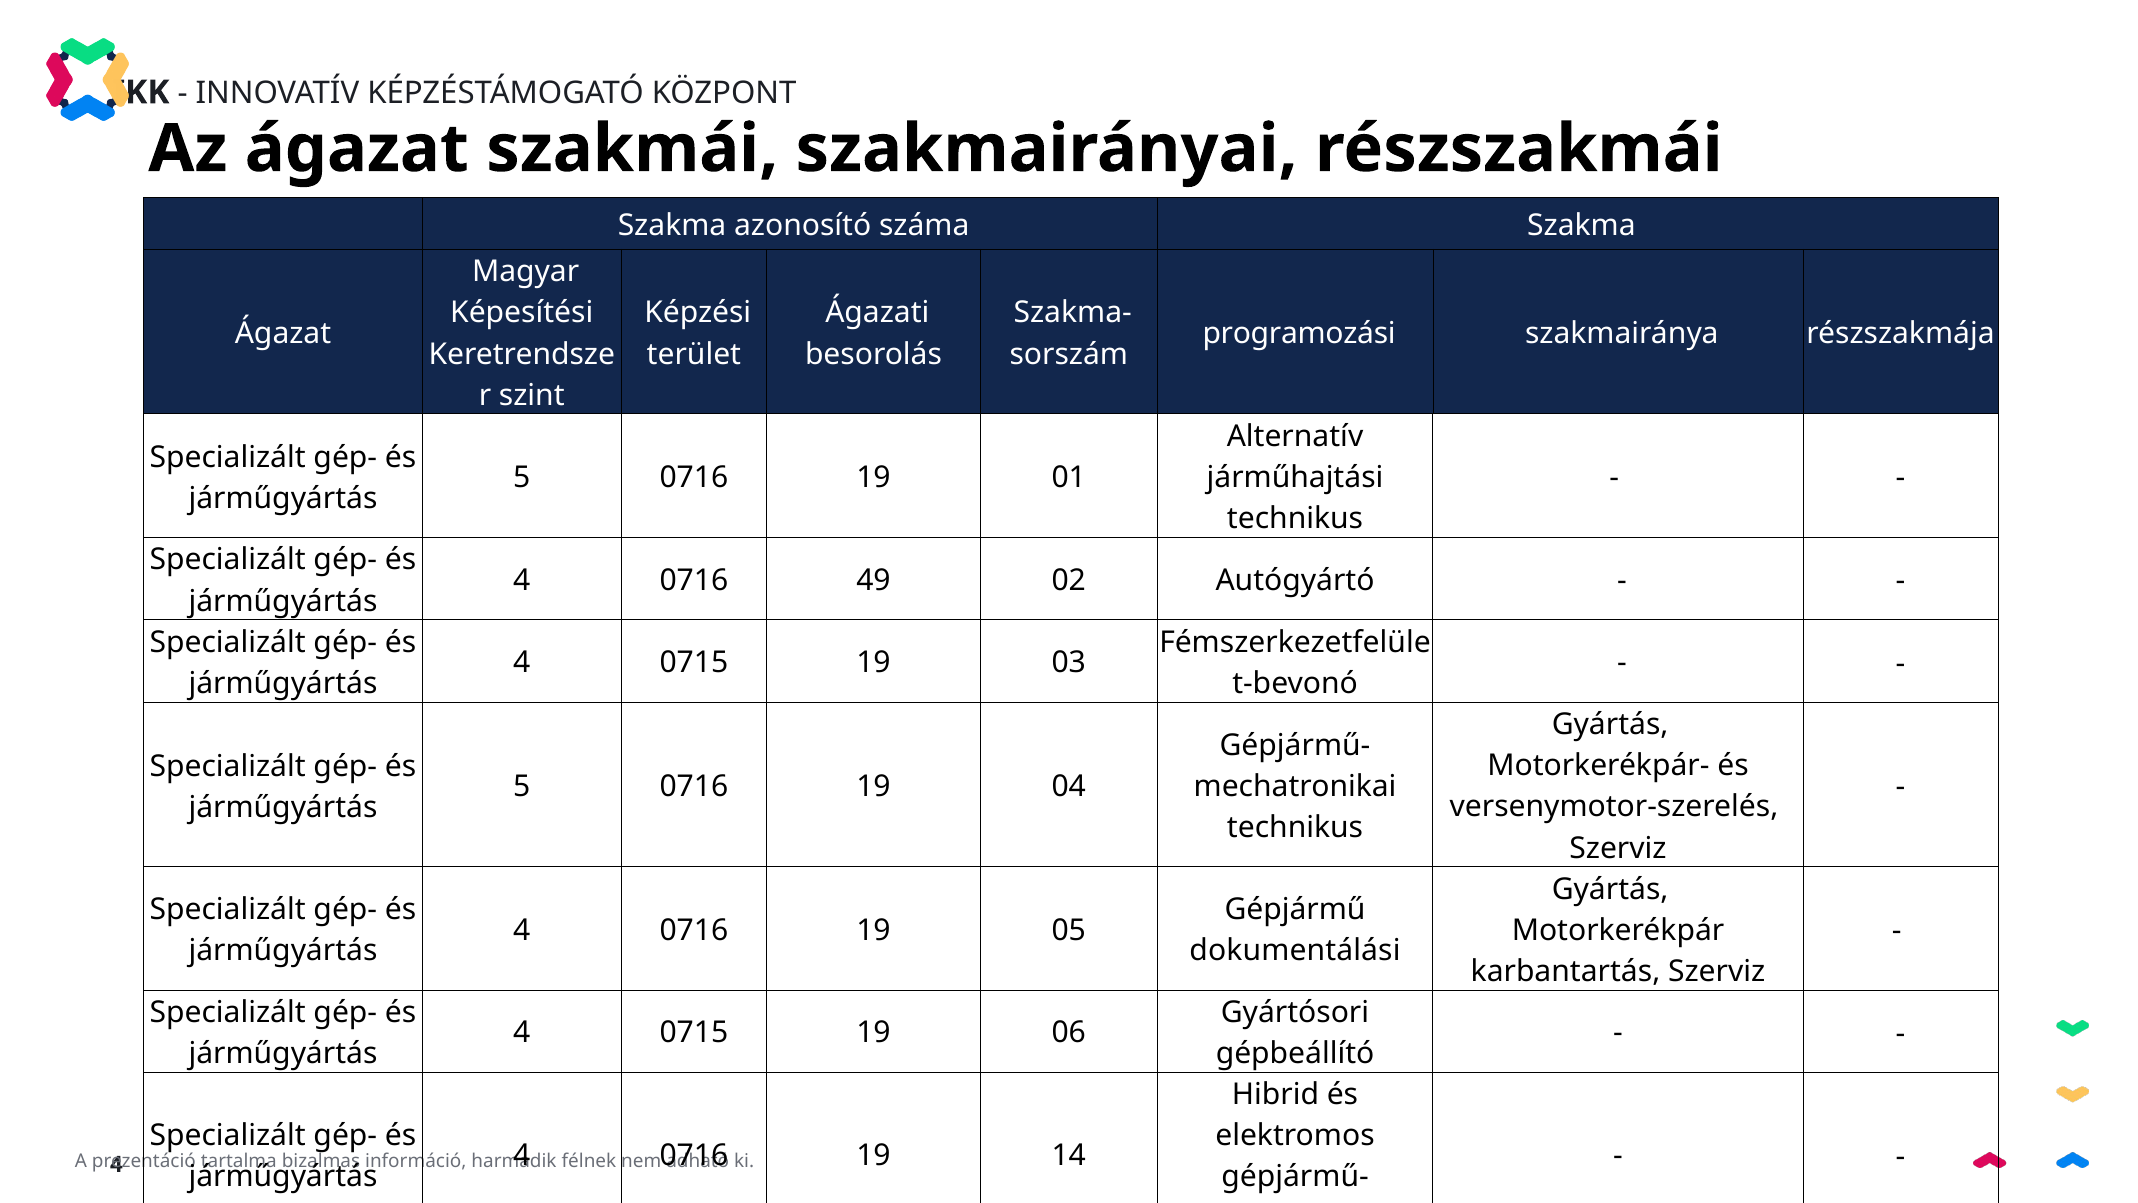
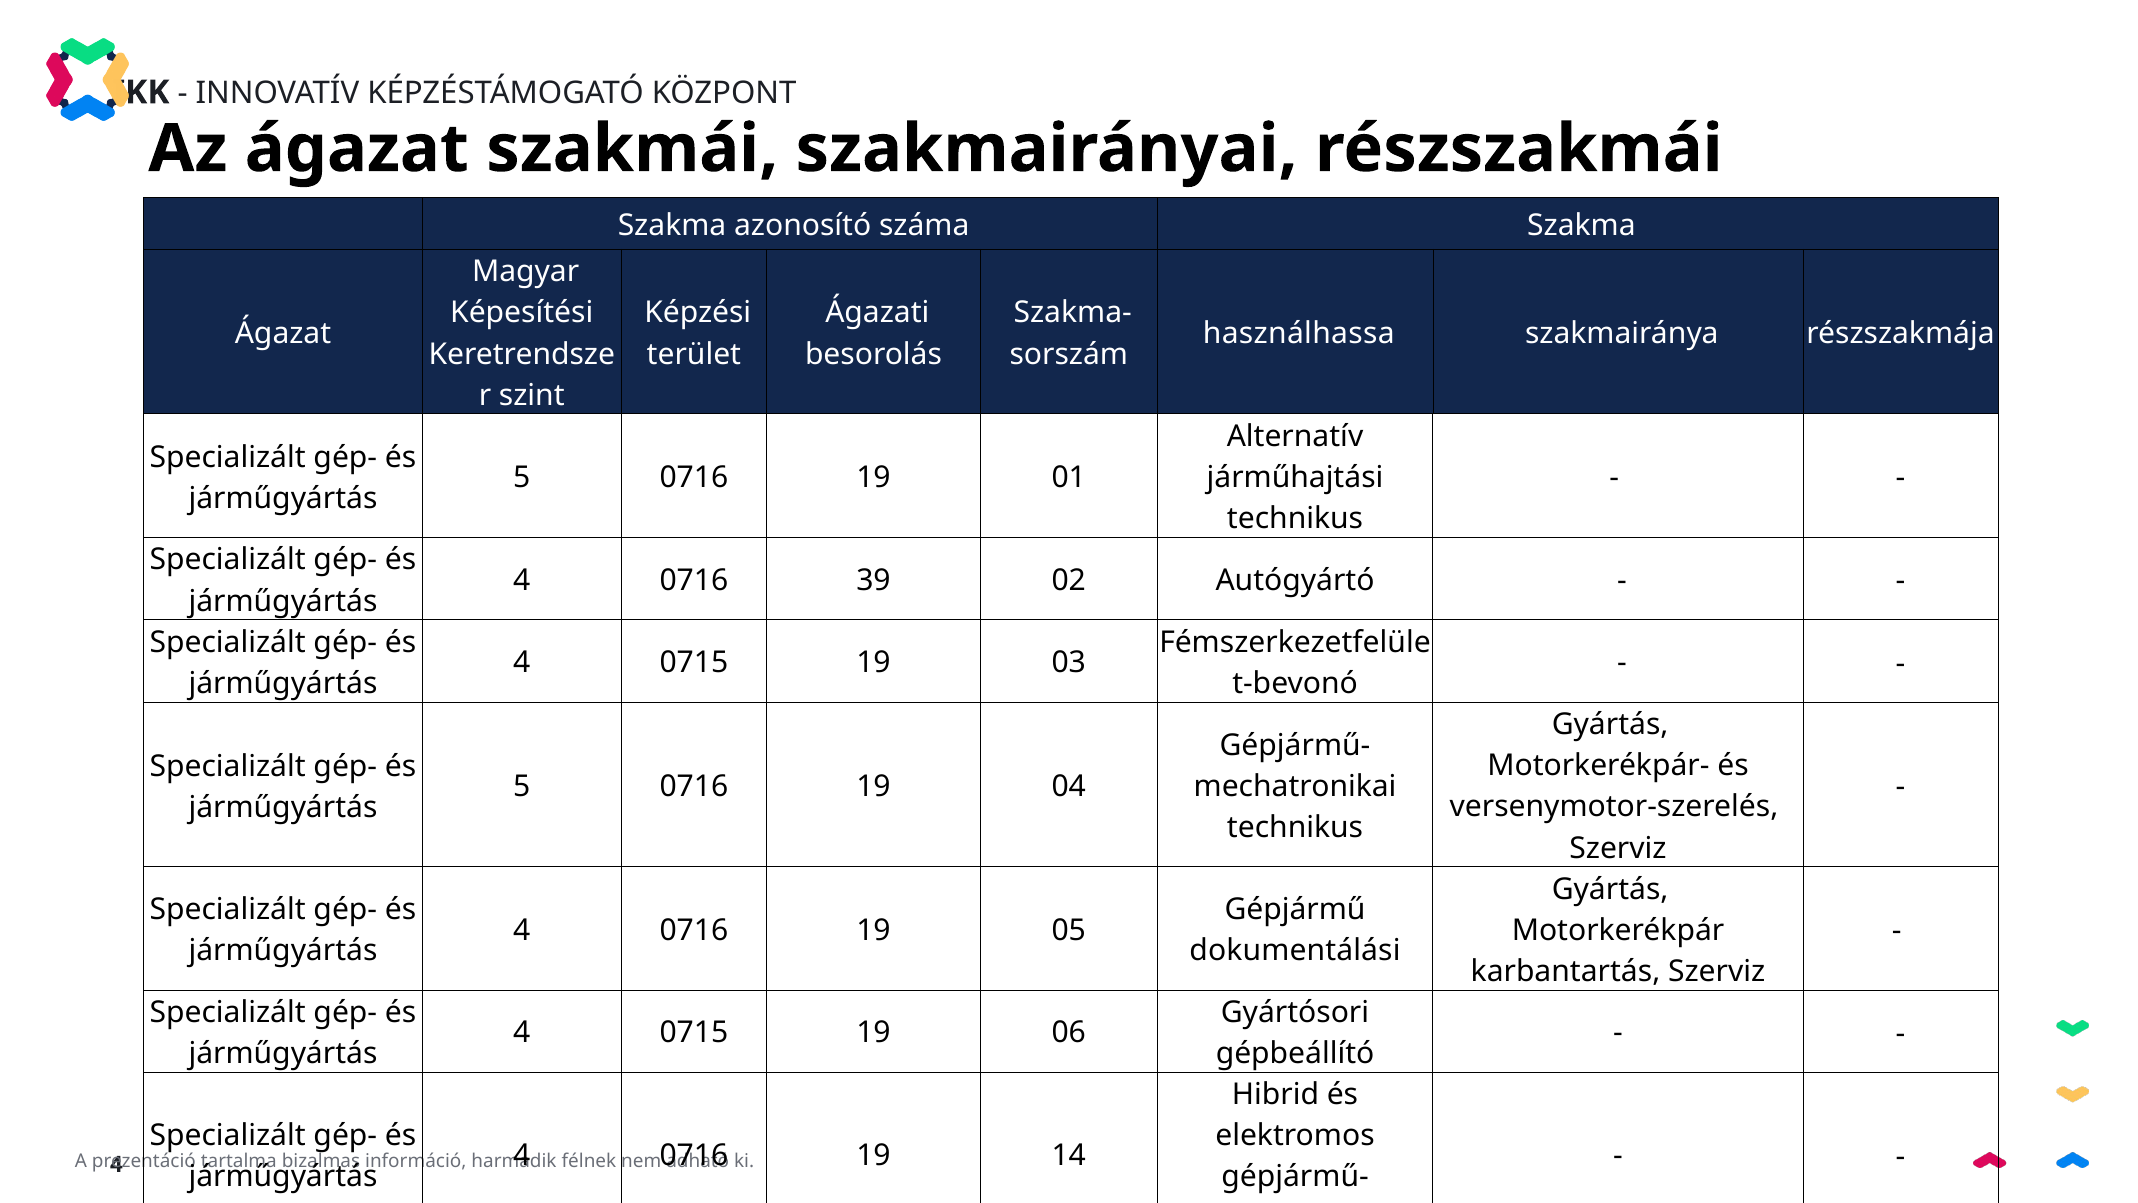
programozási: programozási -> használhassa (1299, 333)
49: 49 -> 39 (874, 580)
